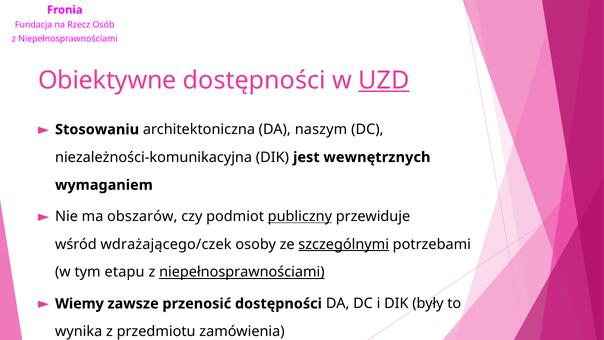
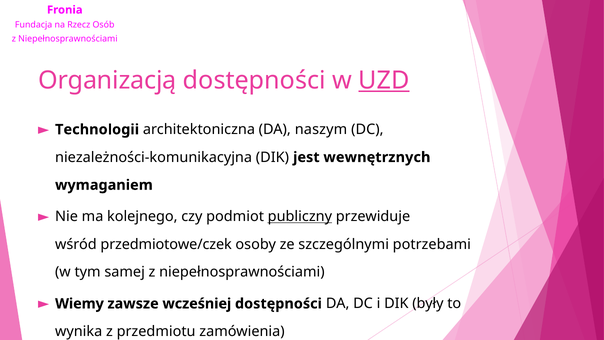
Obiektywne: Obiektywne -> Organizacją (107, 80)
Stosowaniu: Stosowaniu -> Technologii (97, 129)
obszarów: obszarów -> kolejnego (142, 216)
wdrażającego/czek: wdrażającego/czek -> przedmiotowe/czek (166, 244)
szczególnymi underline: present -> none (344, 244)
etapu: etapu -> samej (125, 272)
niepełnosprawnościami underline: present -> none (242, 272)
przenosić: przenosić -> wcześniej (197, 303)
